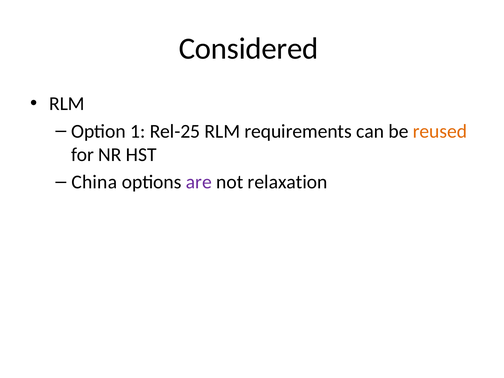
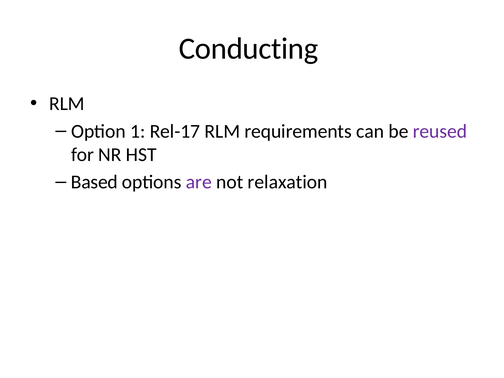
Considered: Considered -> Conducting (249, 49)
Rel-25: Rel-25 -> Rel-17 (175, 131)
reused colour: orange -> purple (440, 131)
China: China -> Based (94, 182)
